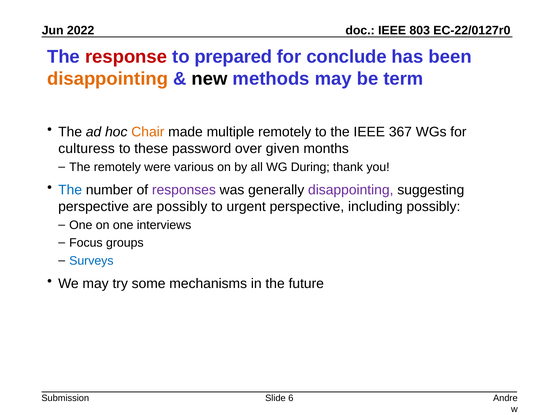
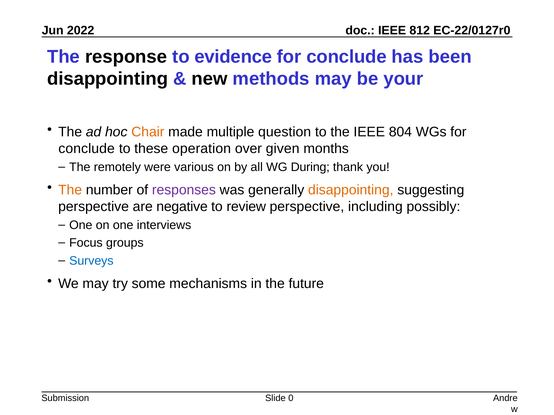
803: 803 -> 812 (420, 30)
response colour: red -> black (126, 57)
prepared: prepared -> evidence (233, 57)
disappointing colour: orange -> black (108, 79)
term: term -> your (403, 79)
multiple remotely: remotely -> question (285, 132)
367: 367 -> 804 (400, 132)
culturess: culturess -> conclude (87, 149)
password: password -> operation (202, 149)
The colour: blue -> orange (70, 190)
disappointing colour: purple -> orange (351, 190)
are possibly: possibly -> negative (182, 207)
urgent: urgent -> review (246, 207)
6: 6 -> 0 (291, 398)
